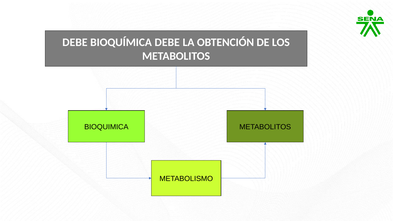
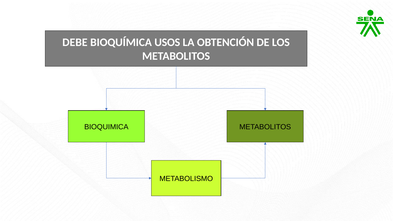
BIOQUÍMICA DEBE: DEBE -> USOS (167, 42)
